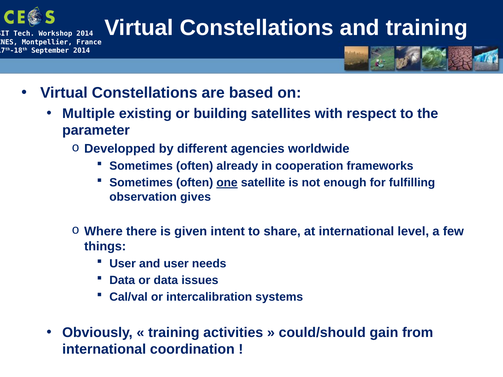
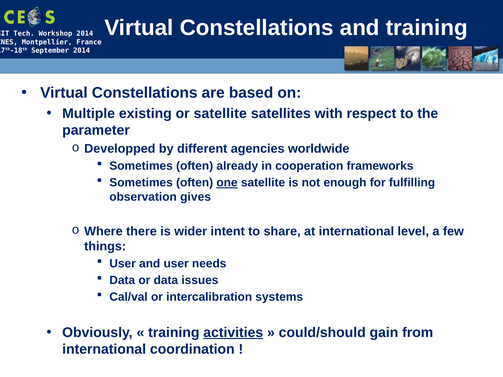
or building: building -> satellite (220, 114)
given: given -> wider (191, 231)
activities underline: none -> present (233, 333)
